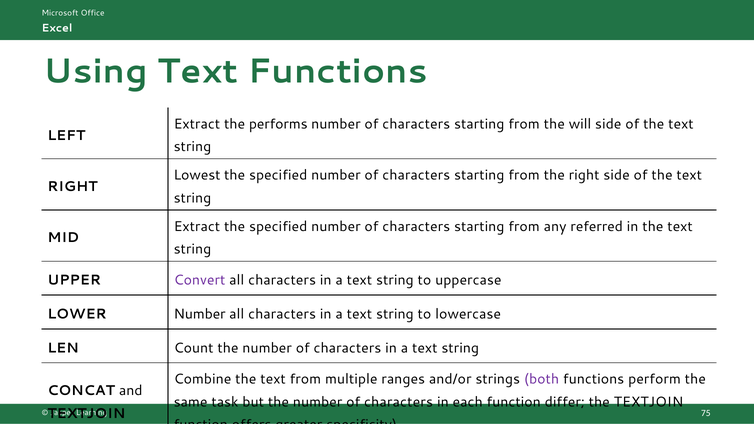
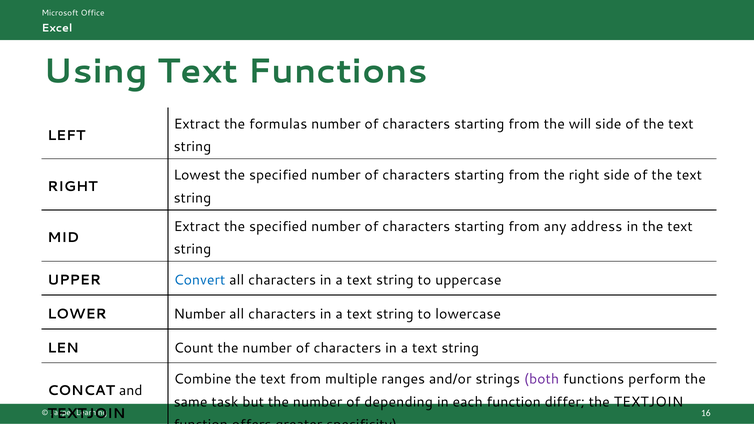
performs: performs -> formulas (278, 124)
referred: referred -> address (596, 226)
Convert colour: purple -> blue (200, 280)
characters: characters -> depending (399, 402)
75: 75 -> 16 (706, 413)
